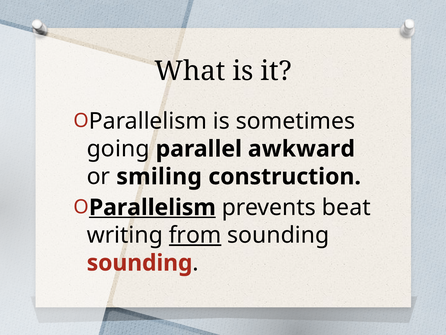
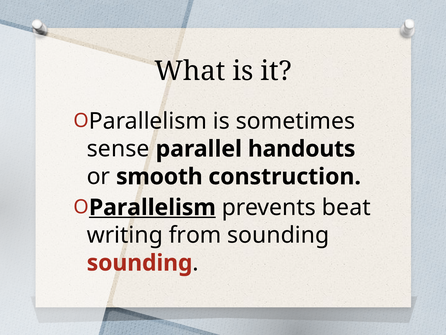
going: going -> sense (118, 149)
awkward: awkward -> handouts (302, 149)
smiling: smiling -> smooth (159, 176)
from underline: present -> none (195, 235)
